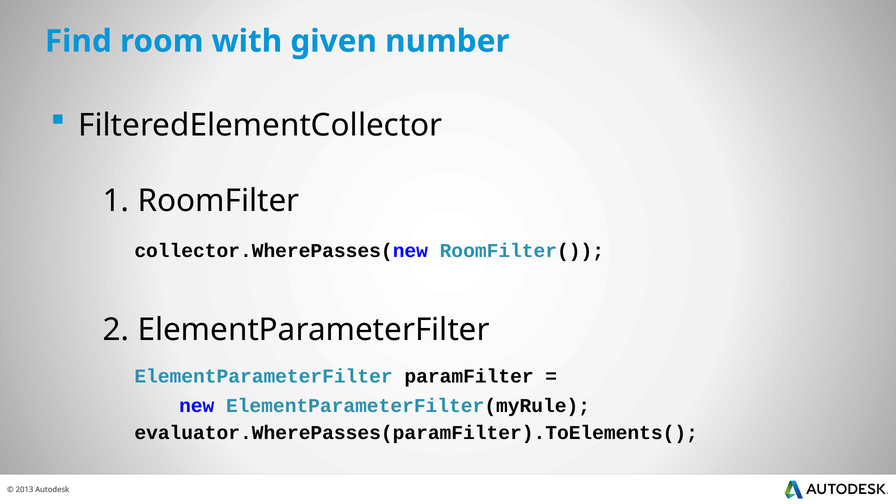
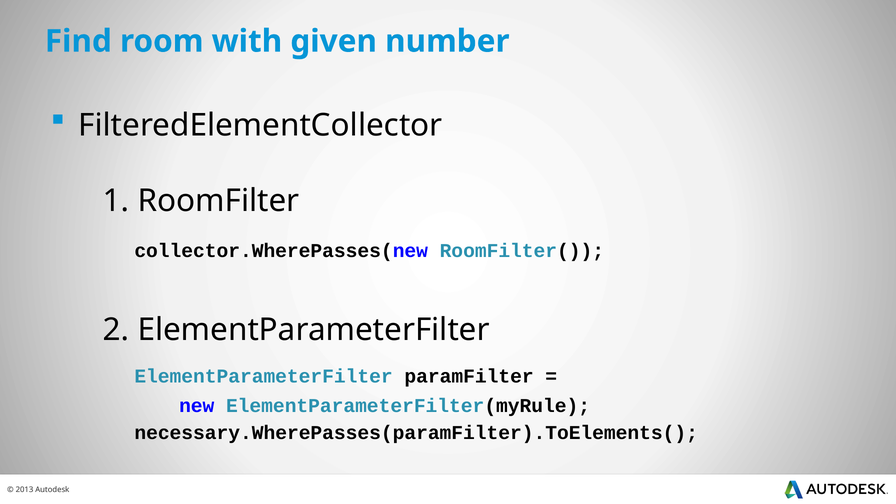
evaluator.WherePasses(paramFilter).ToElements(: evaluator.WherePasses(paramFilter).ToElements( -> necessary.WherePasses(paramFilter).ToElements( (416, 433)
